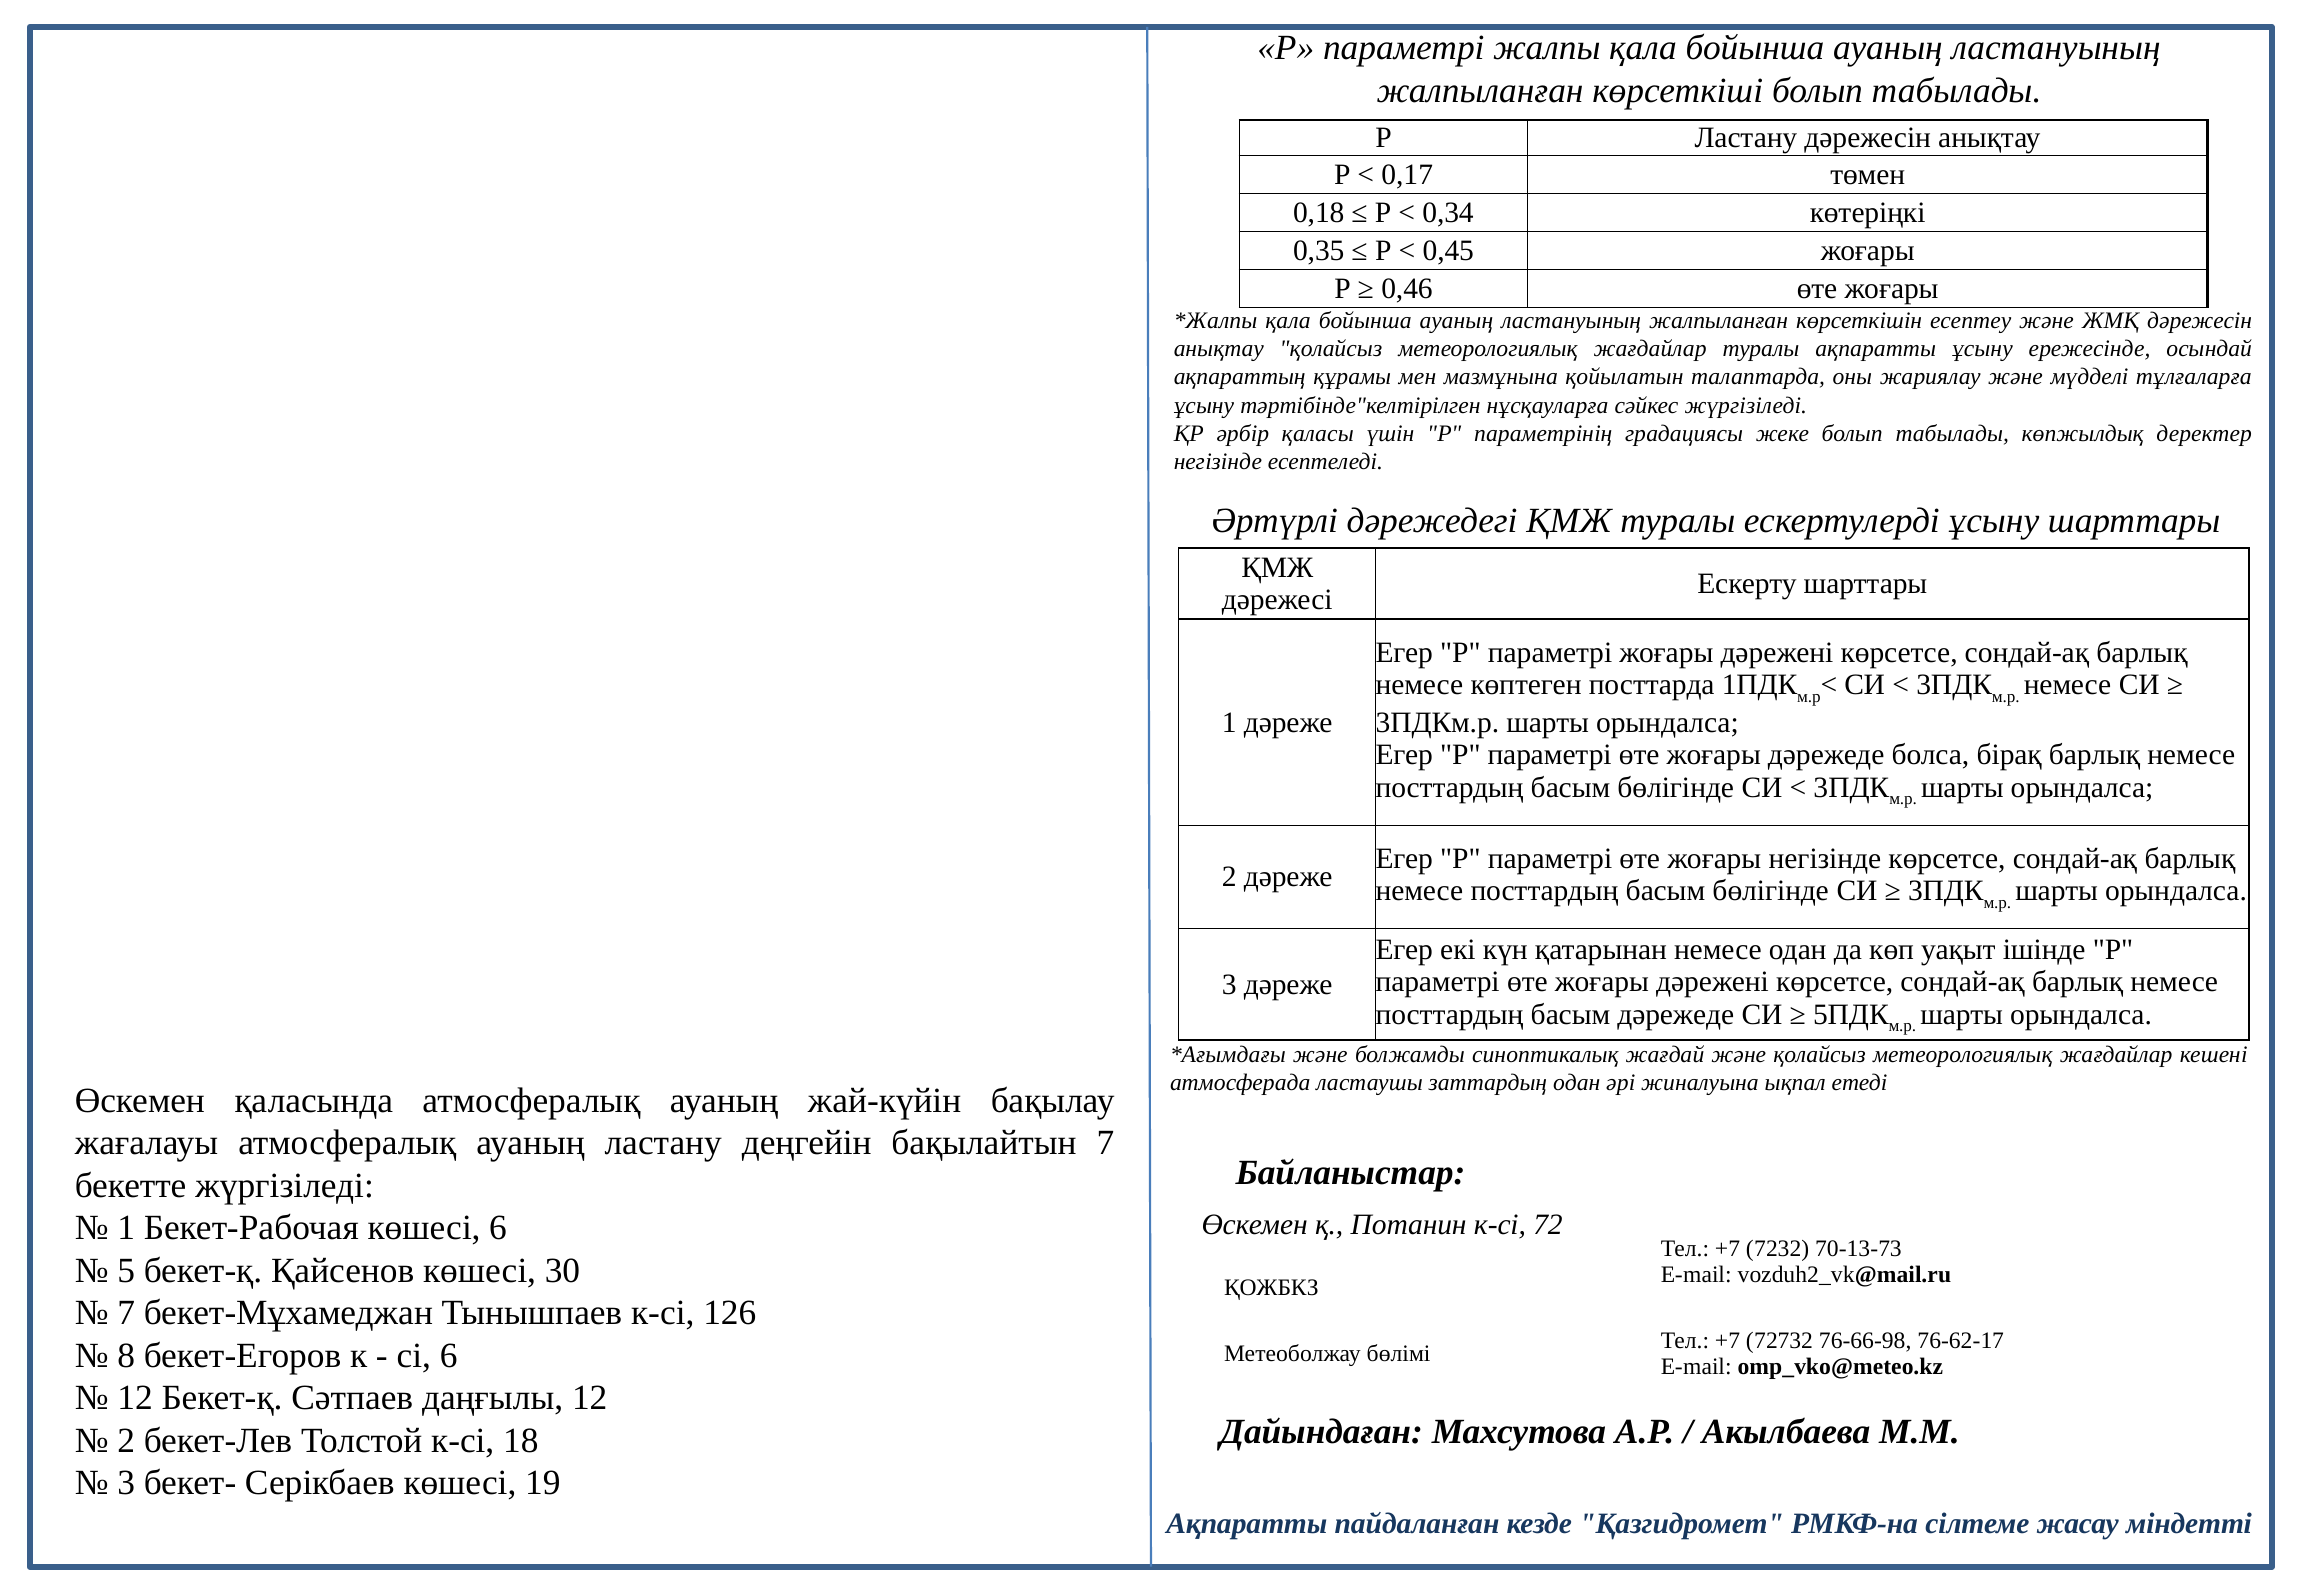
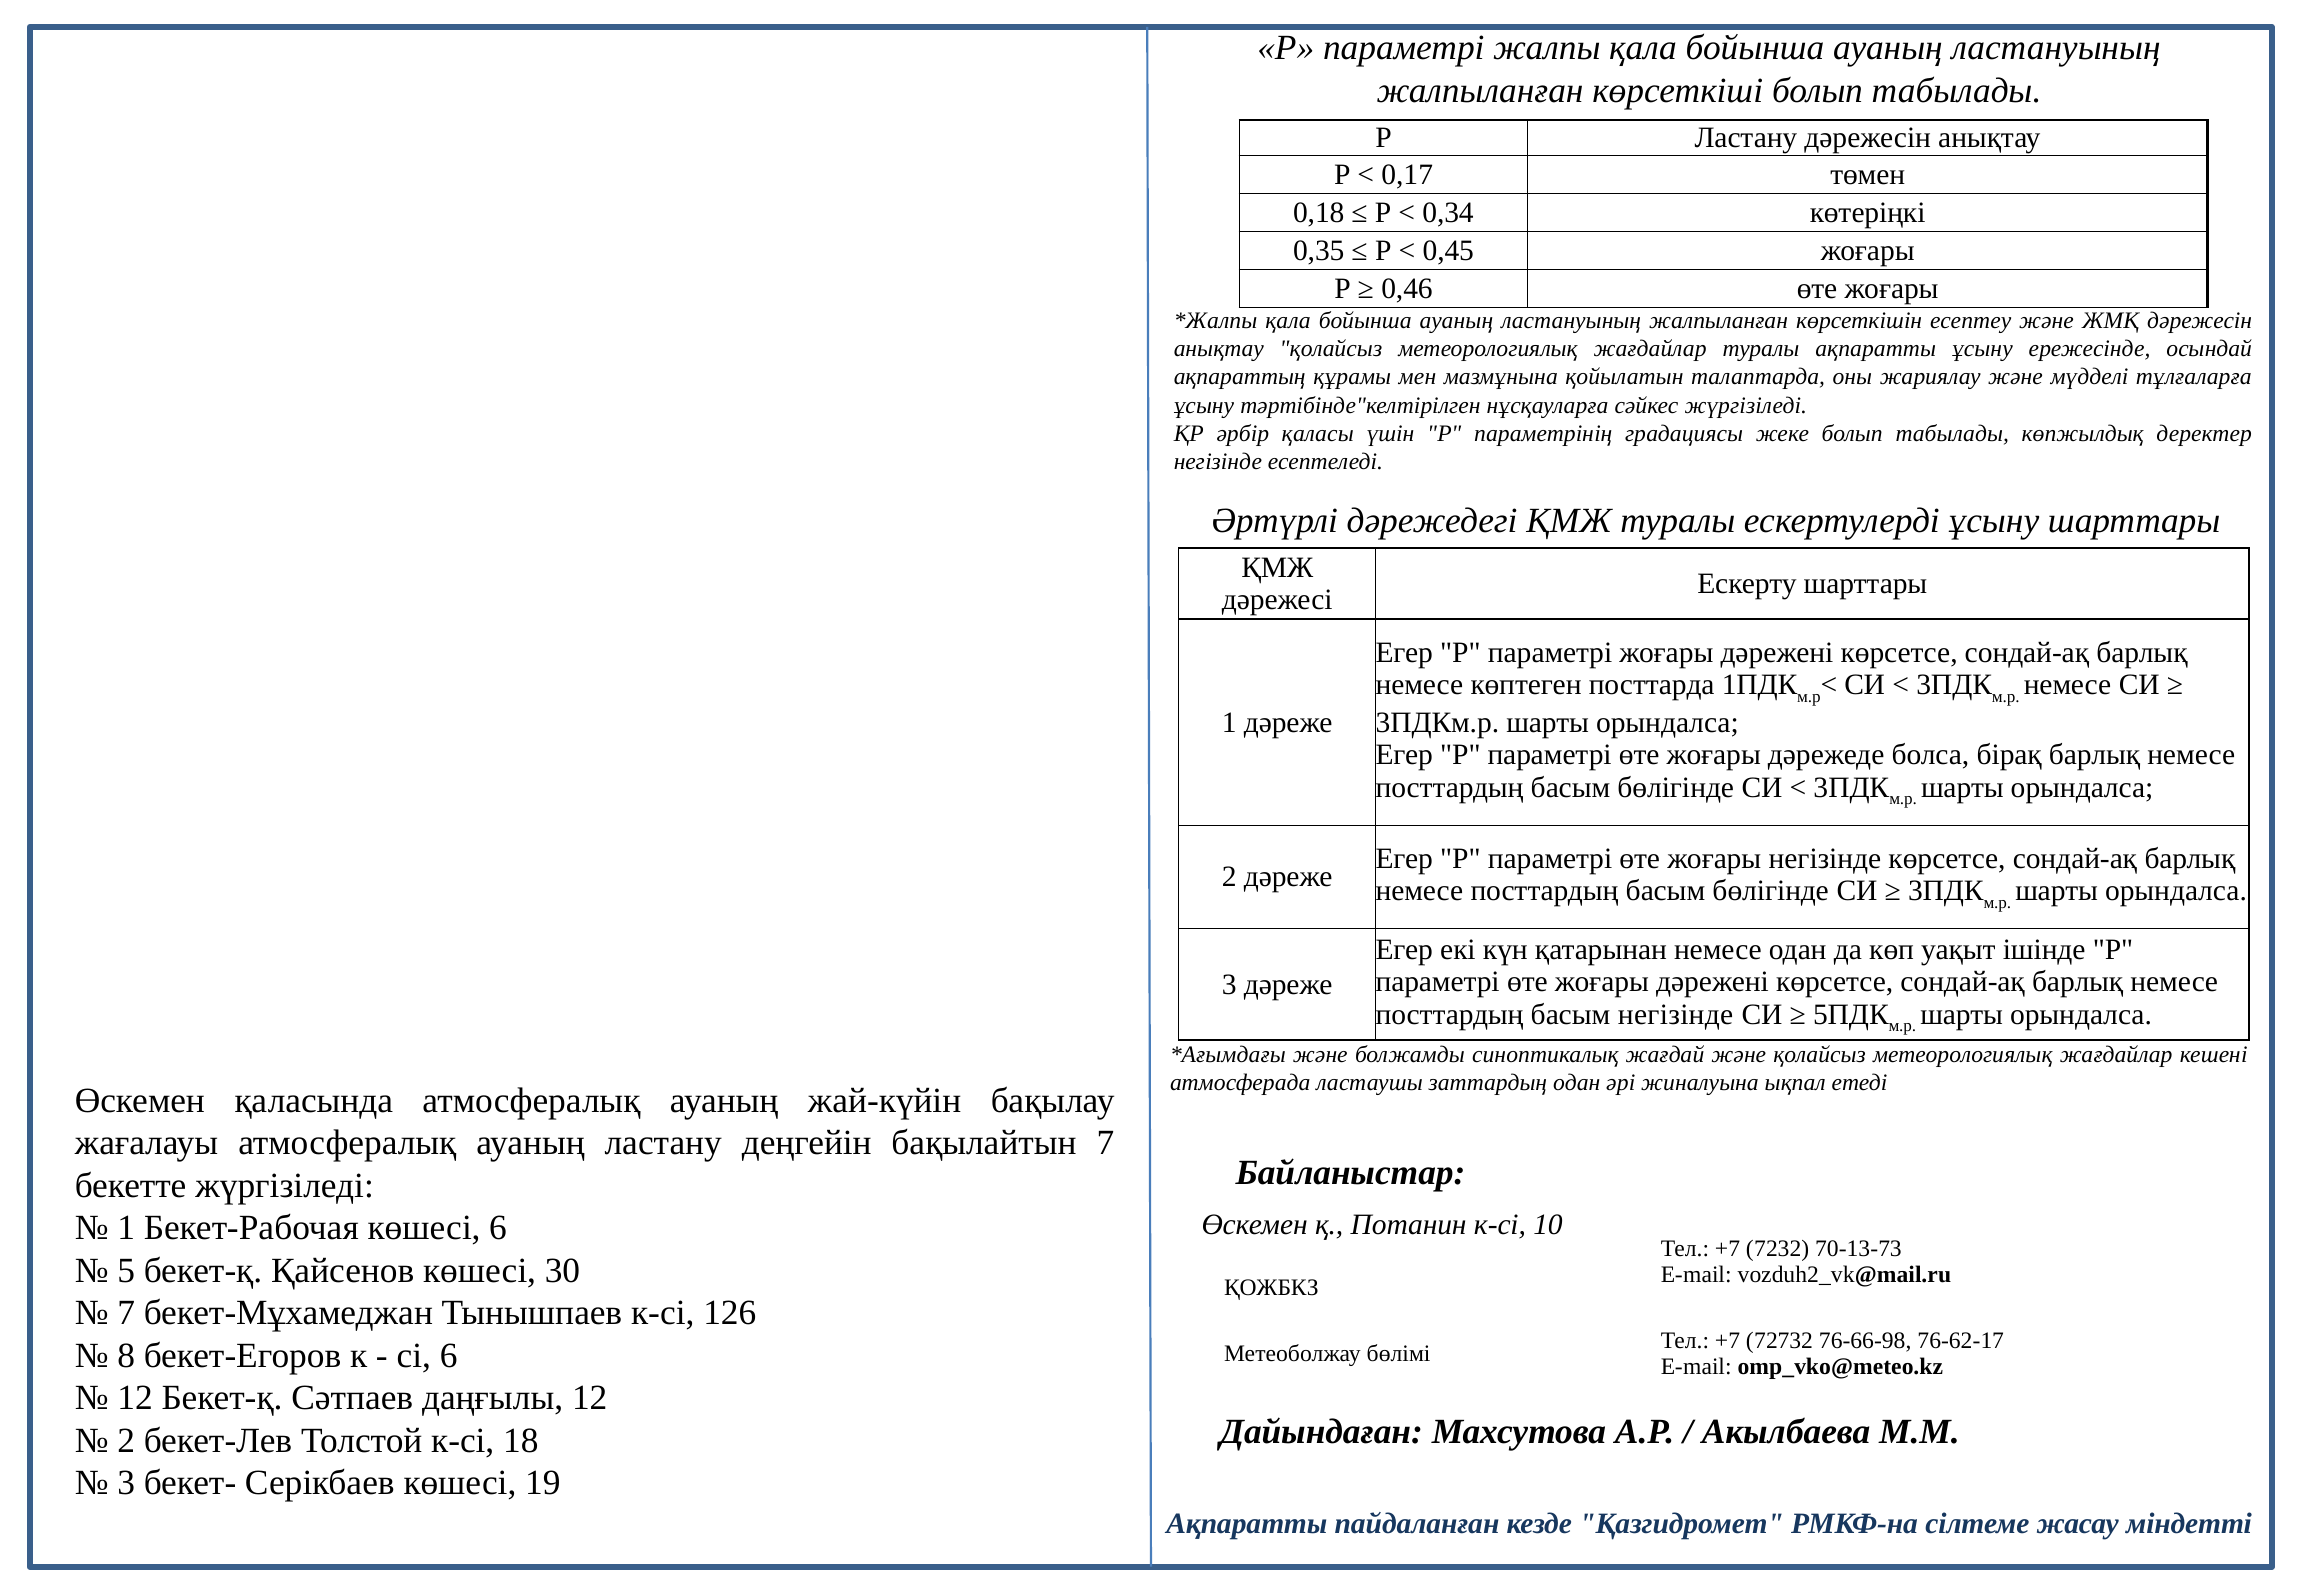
басым дәрежеде: дәрежеде -> негізінде (1676, 1014)
72: 72 -> 10 (1548, 1225)
